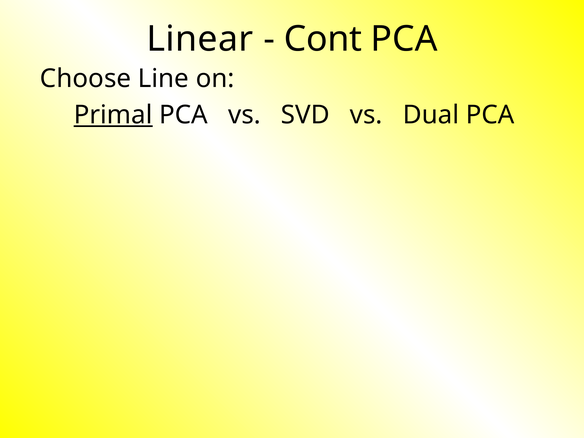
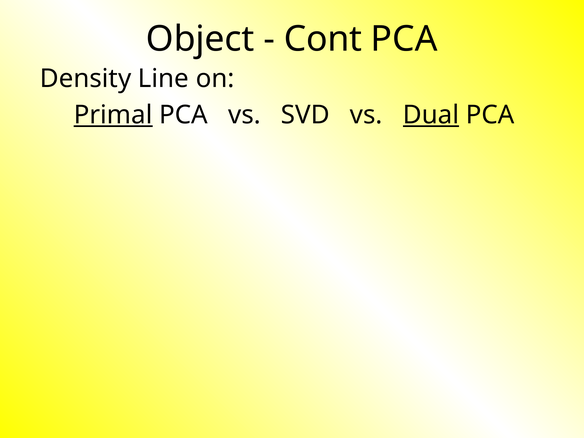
Linear: Linear -> Object (200, 39)
Choose: Choose -> Density (86, 79)
Dual underline: none -> present (431, 115)
